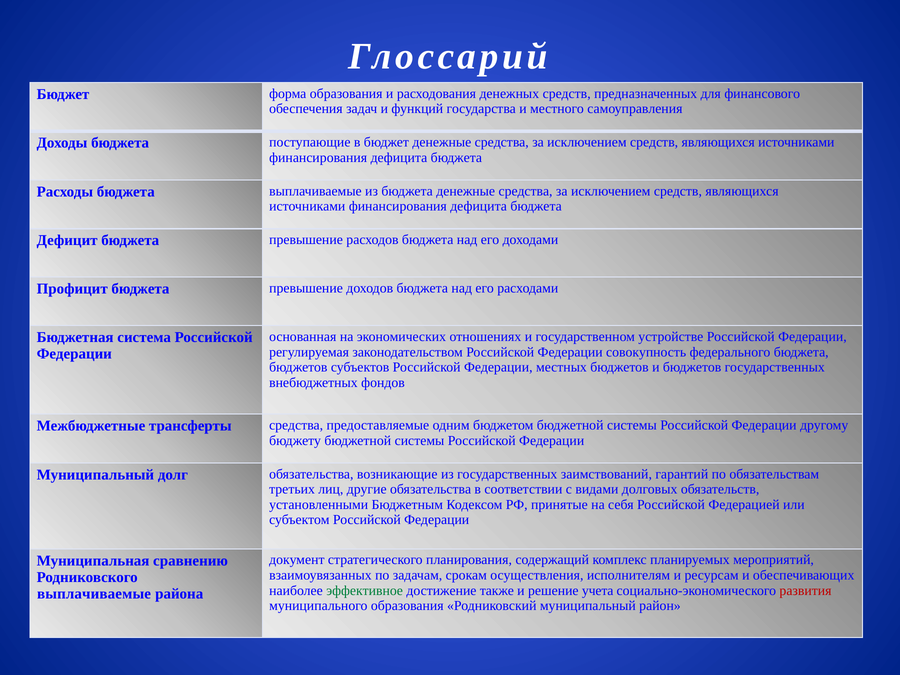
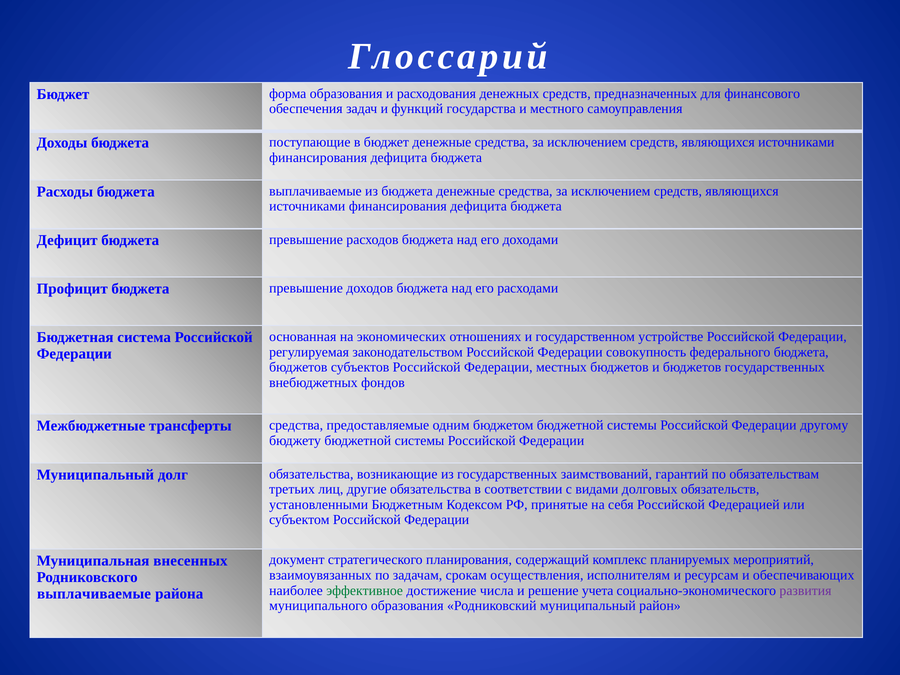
сравнению: сравнению -> внесенных (190, 561)
также: также -> числа (497, 591)
развития colour: red -> purple (805, 591)
